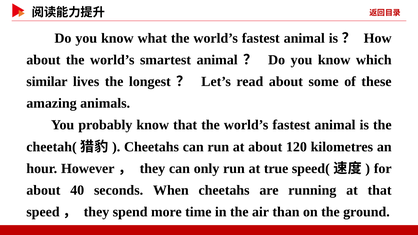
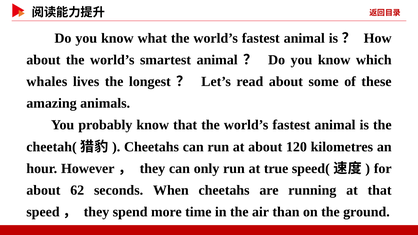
similar: similar -> whales (47, 82)
40: 40 -> 62 (77, 190)
